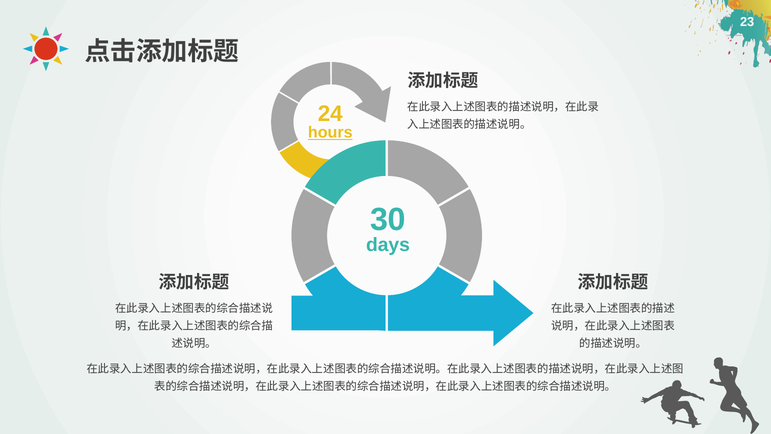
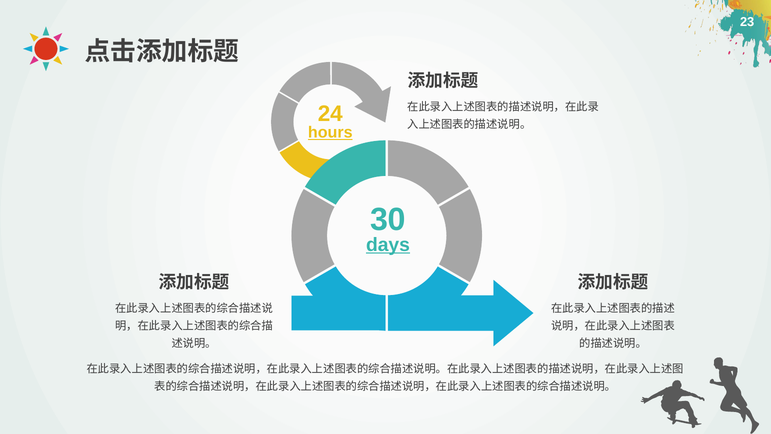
days underline: none -> present (388, 245)
